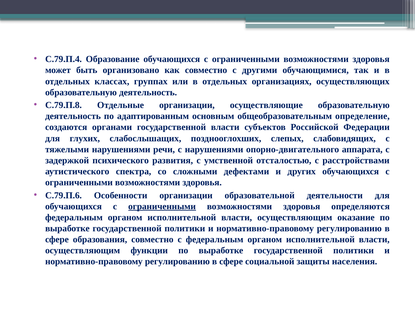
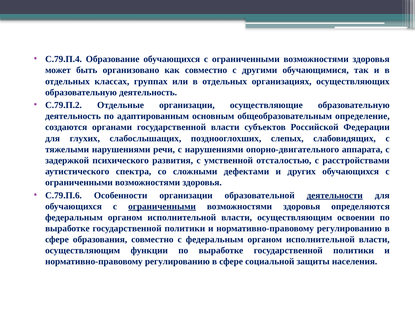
С.79.П.8: С.79.П.8 -> С.79.П.2 (64, 105)
деятельности underline: none -> present (335, 195)
оказание: оказание -> освоении (356, 218)
